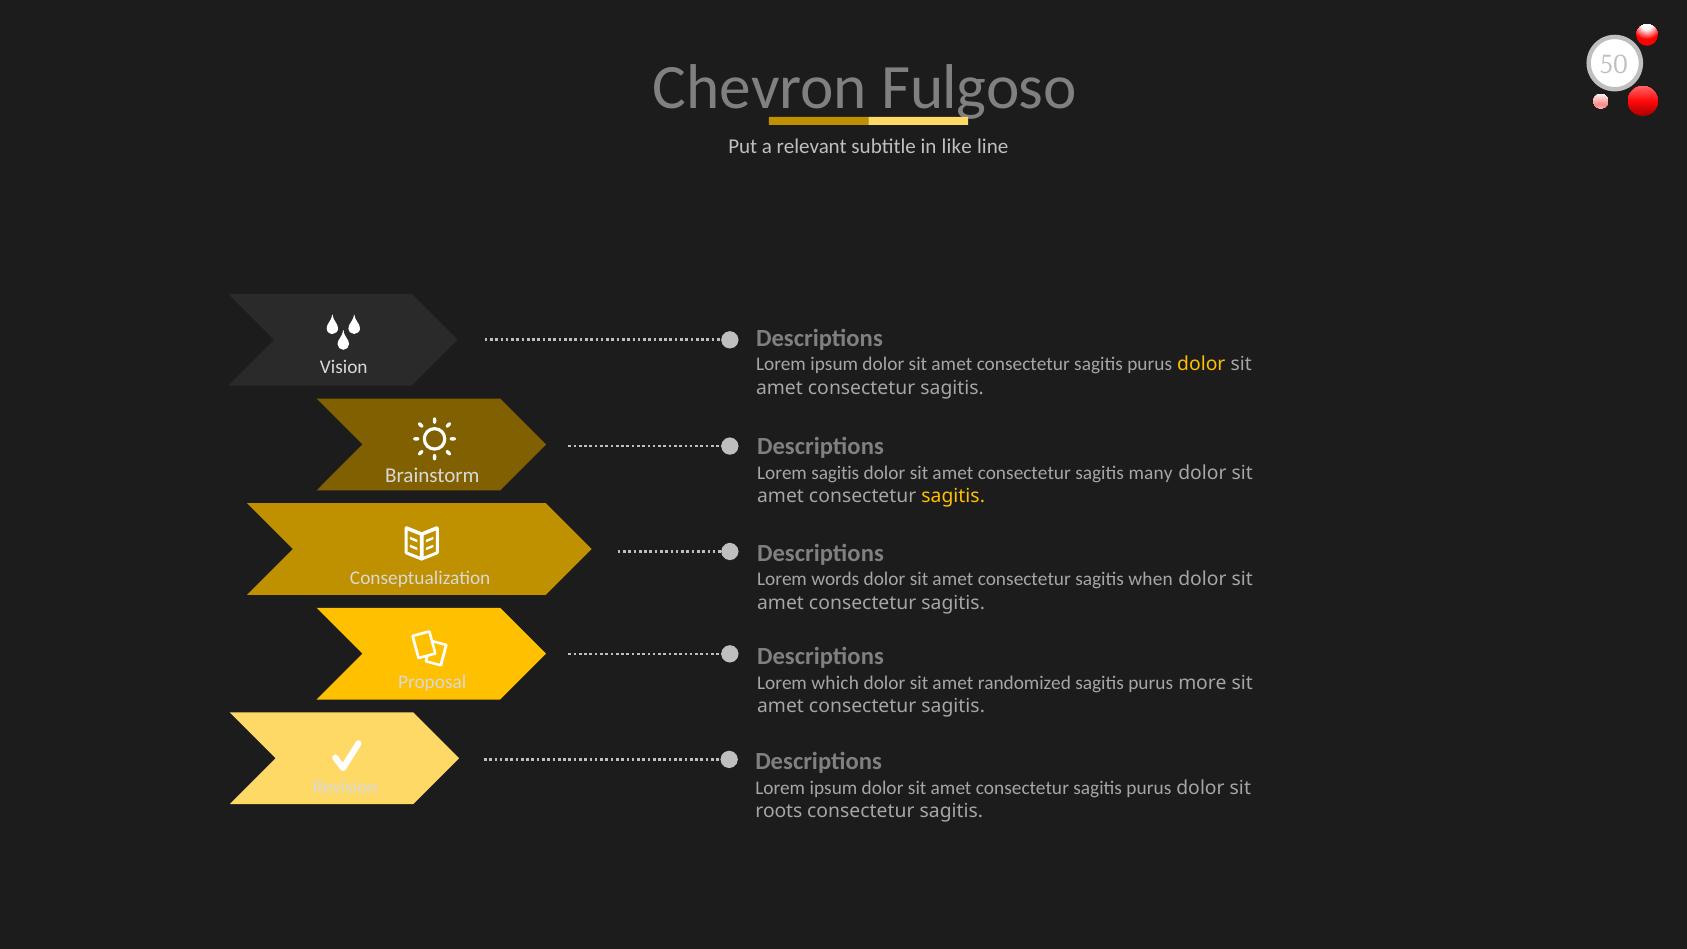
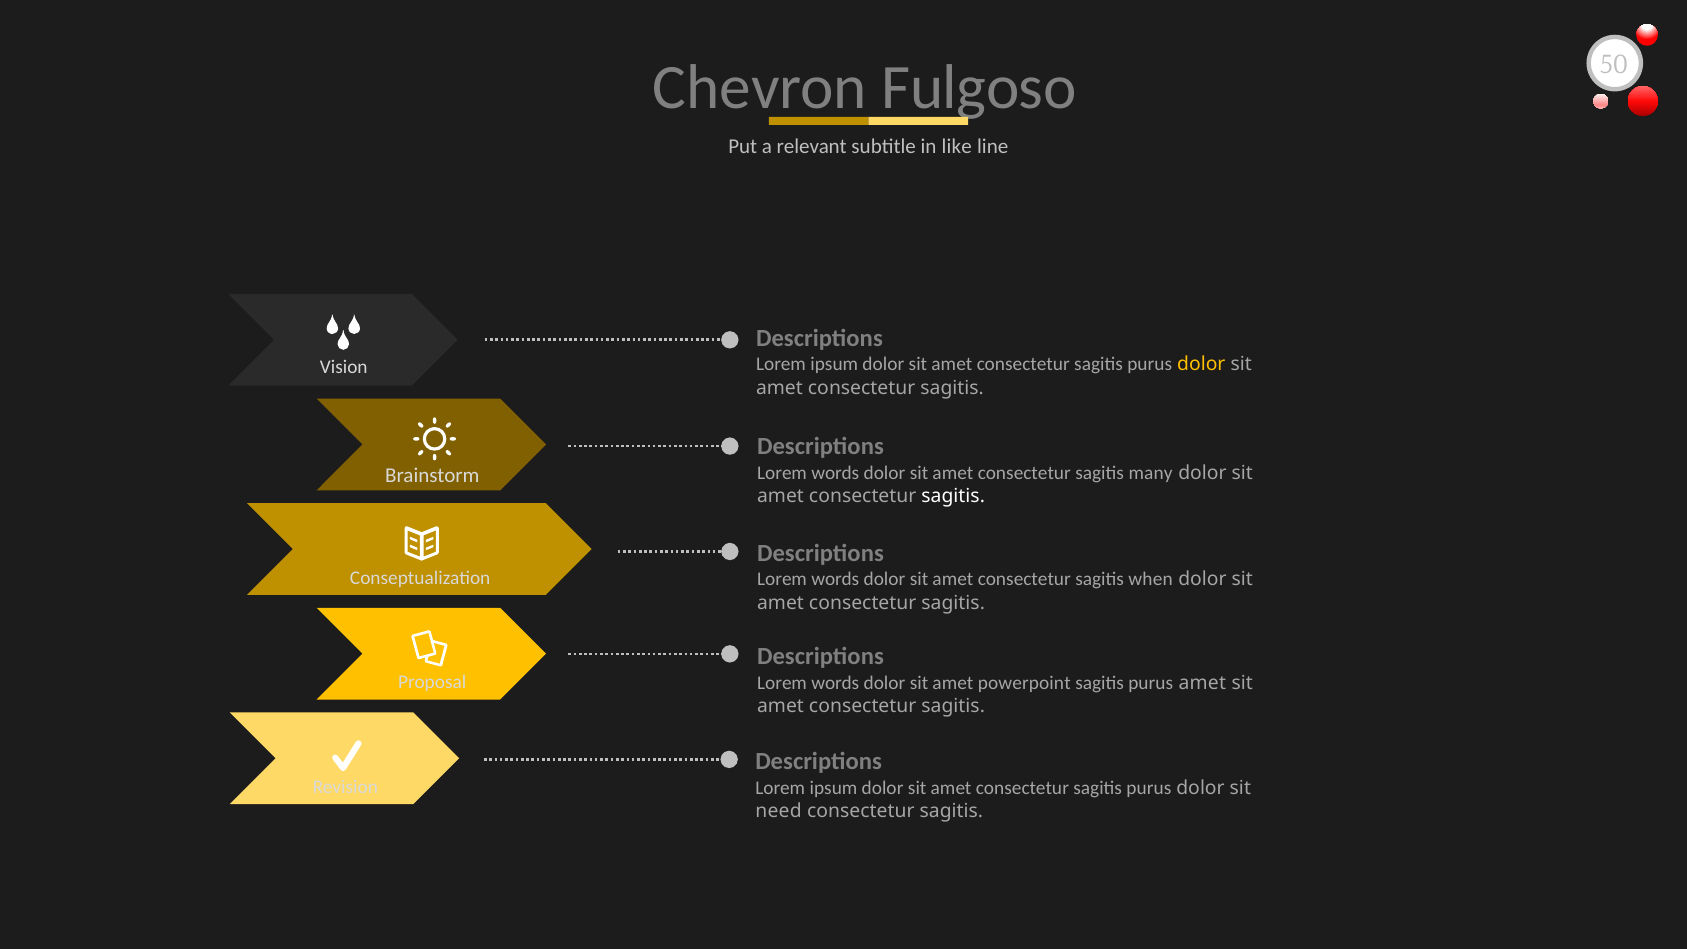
sagitis: sagitis -> words (835, 473)
sagitis colour: yellow -> white (953, 496)
which: which -> words (835, 683)
randomized: randomized -> powerpoint (1024, 683)
purus more: more -> amet (1202, 683)
roots: roots -> need (779, 811)
